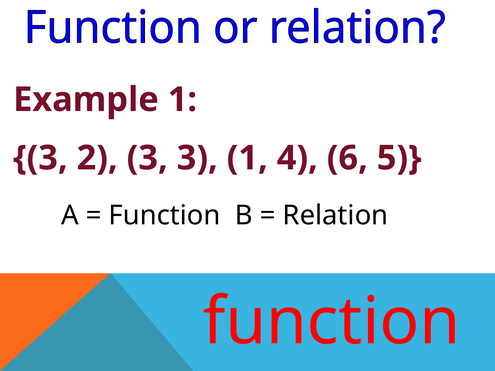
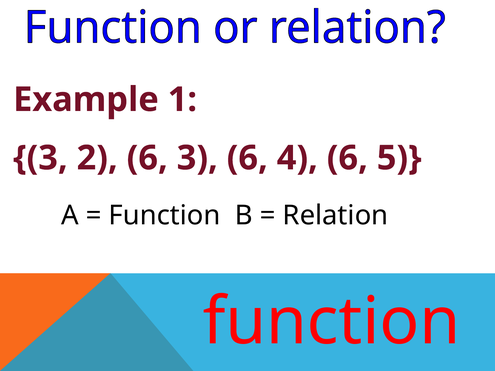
2 3: 3 -> 6 (147, 158)
3 1: 1 -> 6 (247, 158)
